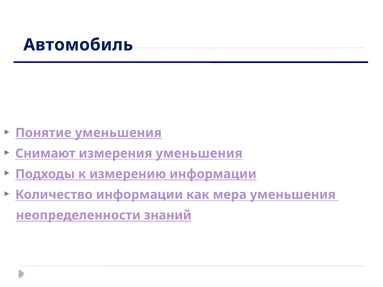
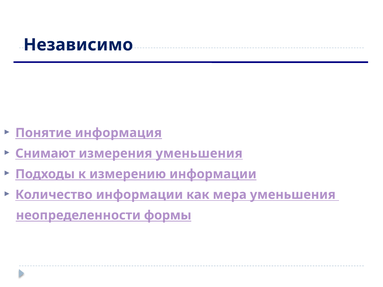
Автомобиль: Автомобиль -> Независимо (78, 45)
Понятие уменьшения: уменьшения -> информация (118, 133)
знаний: знаний -> формы (168, 215)
